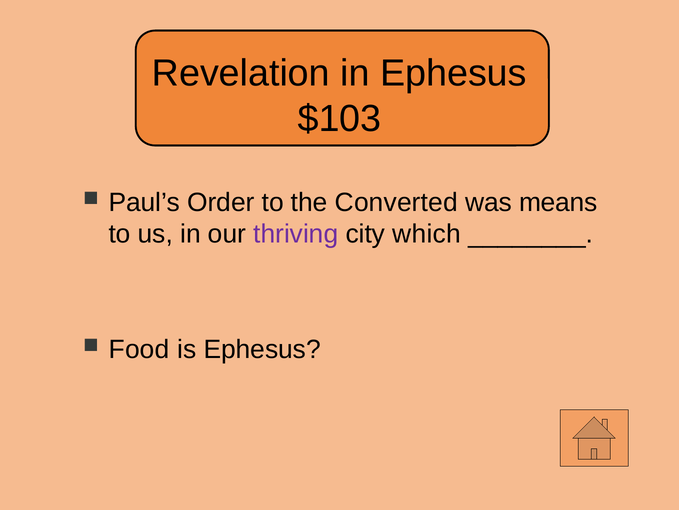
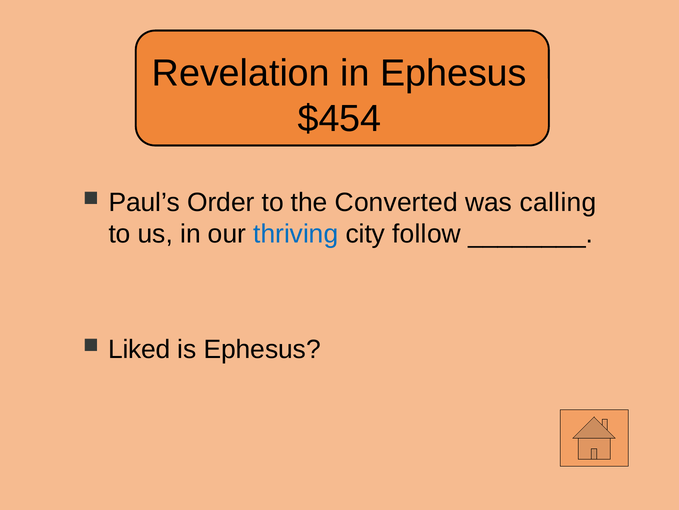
$103: $103 -> $454 (339, 119)
means: means -> calling (558, 202)
thriving colour: purple -> blue (296, 234)
which: which -> follow (427, 234)
Food: Food -> Liked (139, 349)
